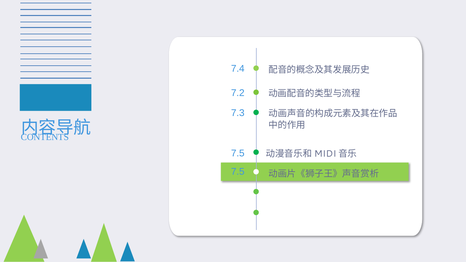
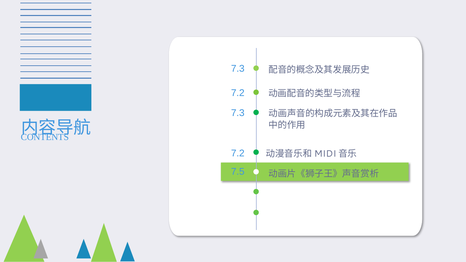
7.4: 7.4 -> 7.3 (238, 69)
7.5: 7.5 -> 7.2 (238, 153)
